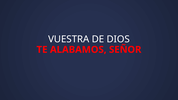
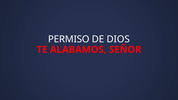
VUESTRA: VUESTRA -> PERMISO (69, 39)
